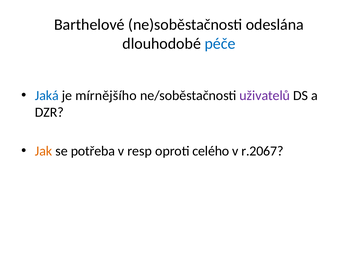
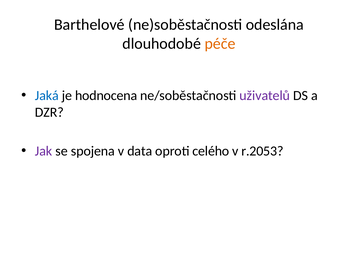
péče colour: blue -> orange (220, 44)
mírnějšího: mírnějšího -> hodnocena (106, 96)
Jak colour: orange -> purple (44, 151)
potřeba: potřeba -> spojena (93, 151)
resp: resp -> data (140, 151)
r.2067: r.2067 -> r.2053 (262, 151)
